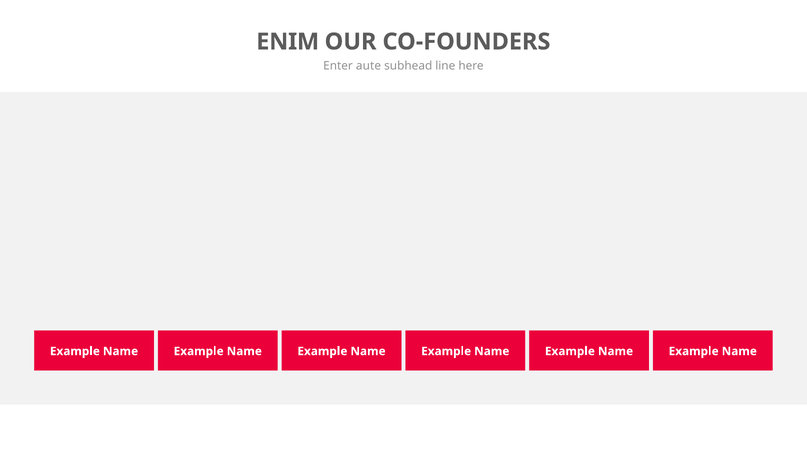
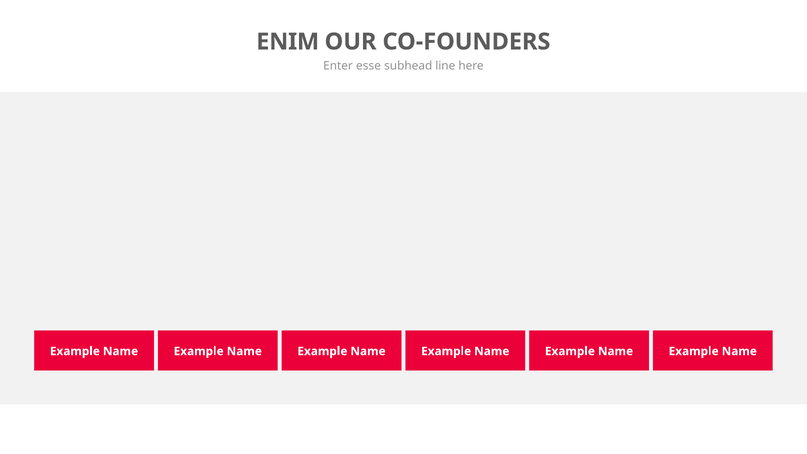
aute: aute -> esse (368, 66)
